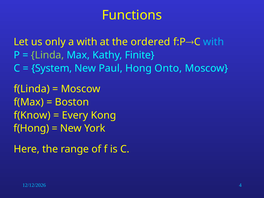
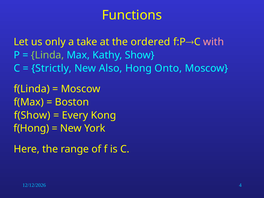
a with: with -> take (87, 42)
with colour: light blue -> pink (214, 42)
Finite: Finite -> Show (140, 55)
System: System -> Strictly (52, 68)
Paul: Paul -> Also (111, 68)
f(Know: f(Know -> f(Show (32, 115)
